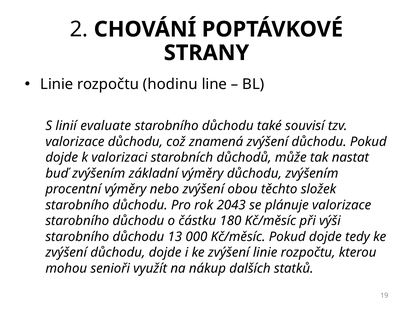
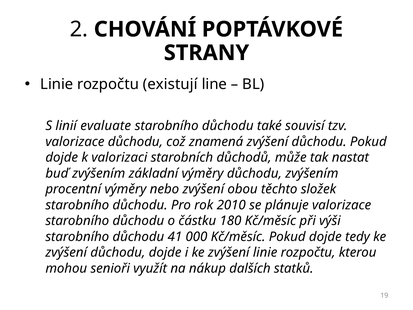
hodinu: hodinu -> existují (170, 84)
2043: 2043 -> 2010 (231, 205)
13: 13 -> 41 (175, 237)
